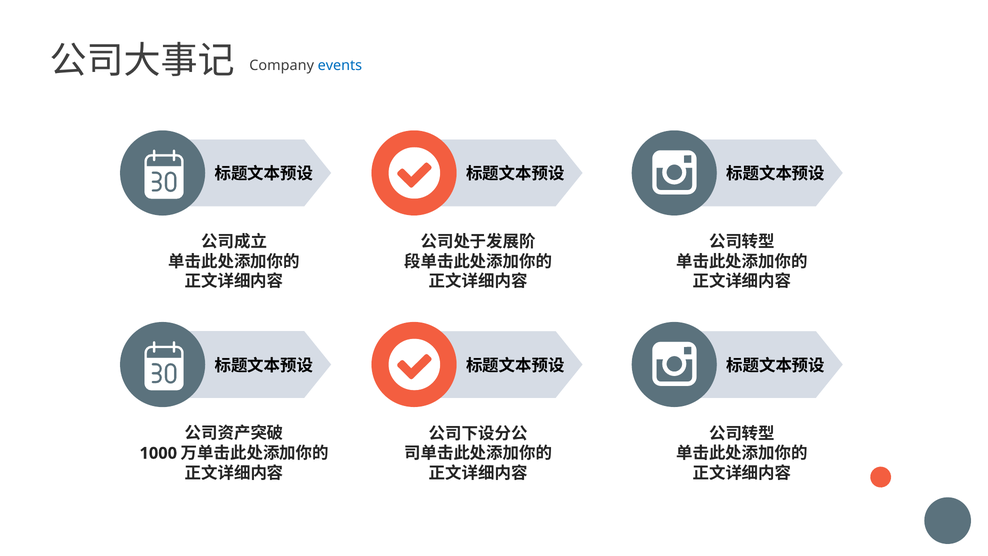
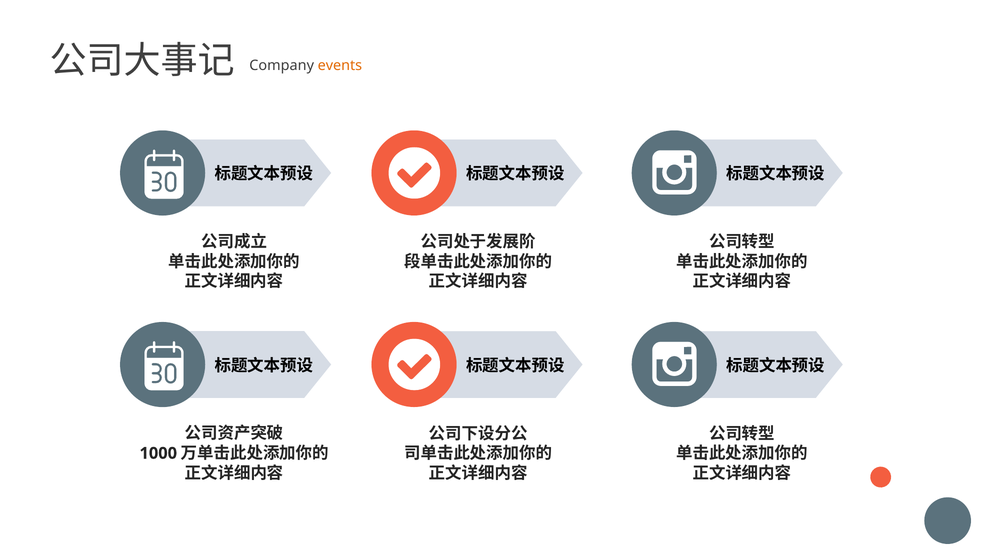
events colour: blue -> orange (340, 65)
